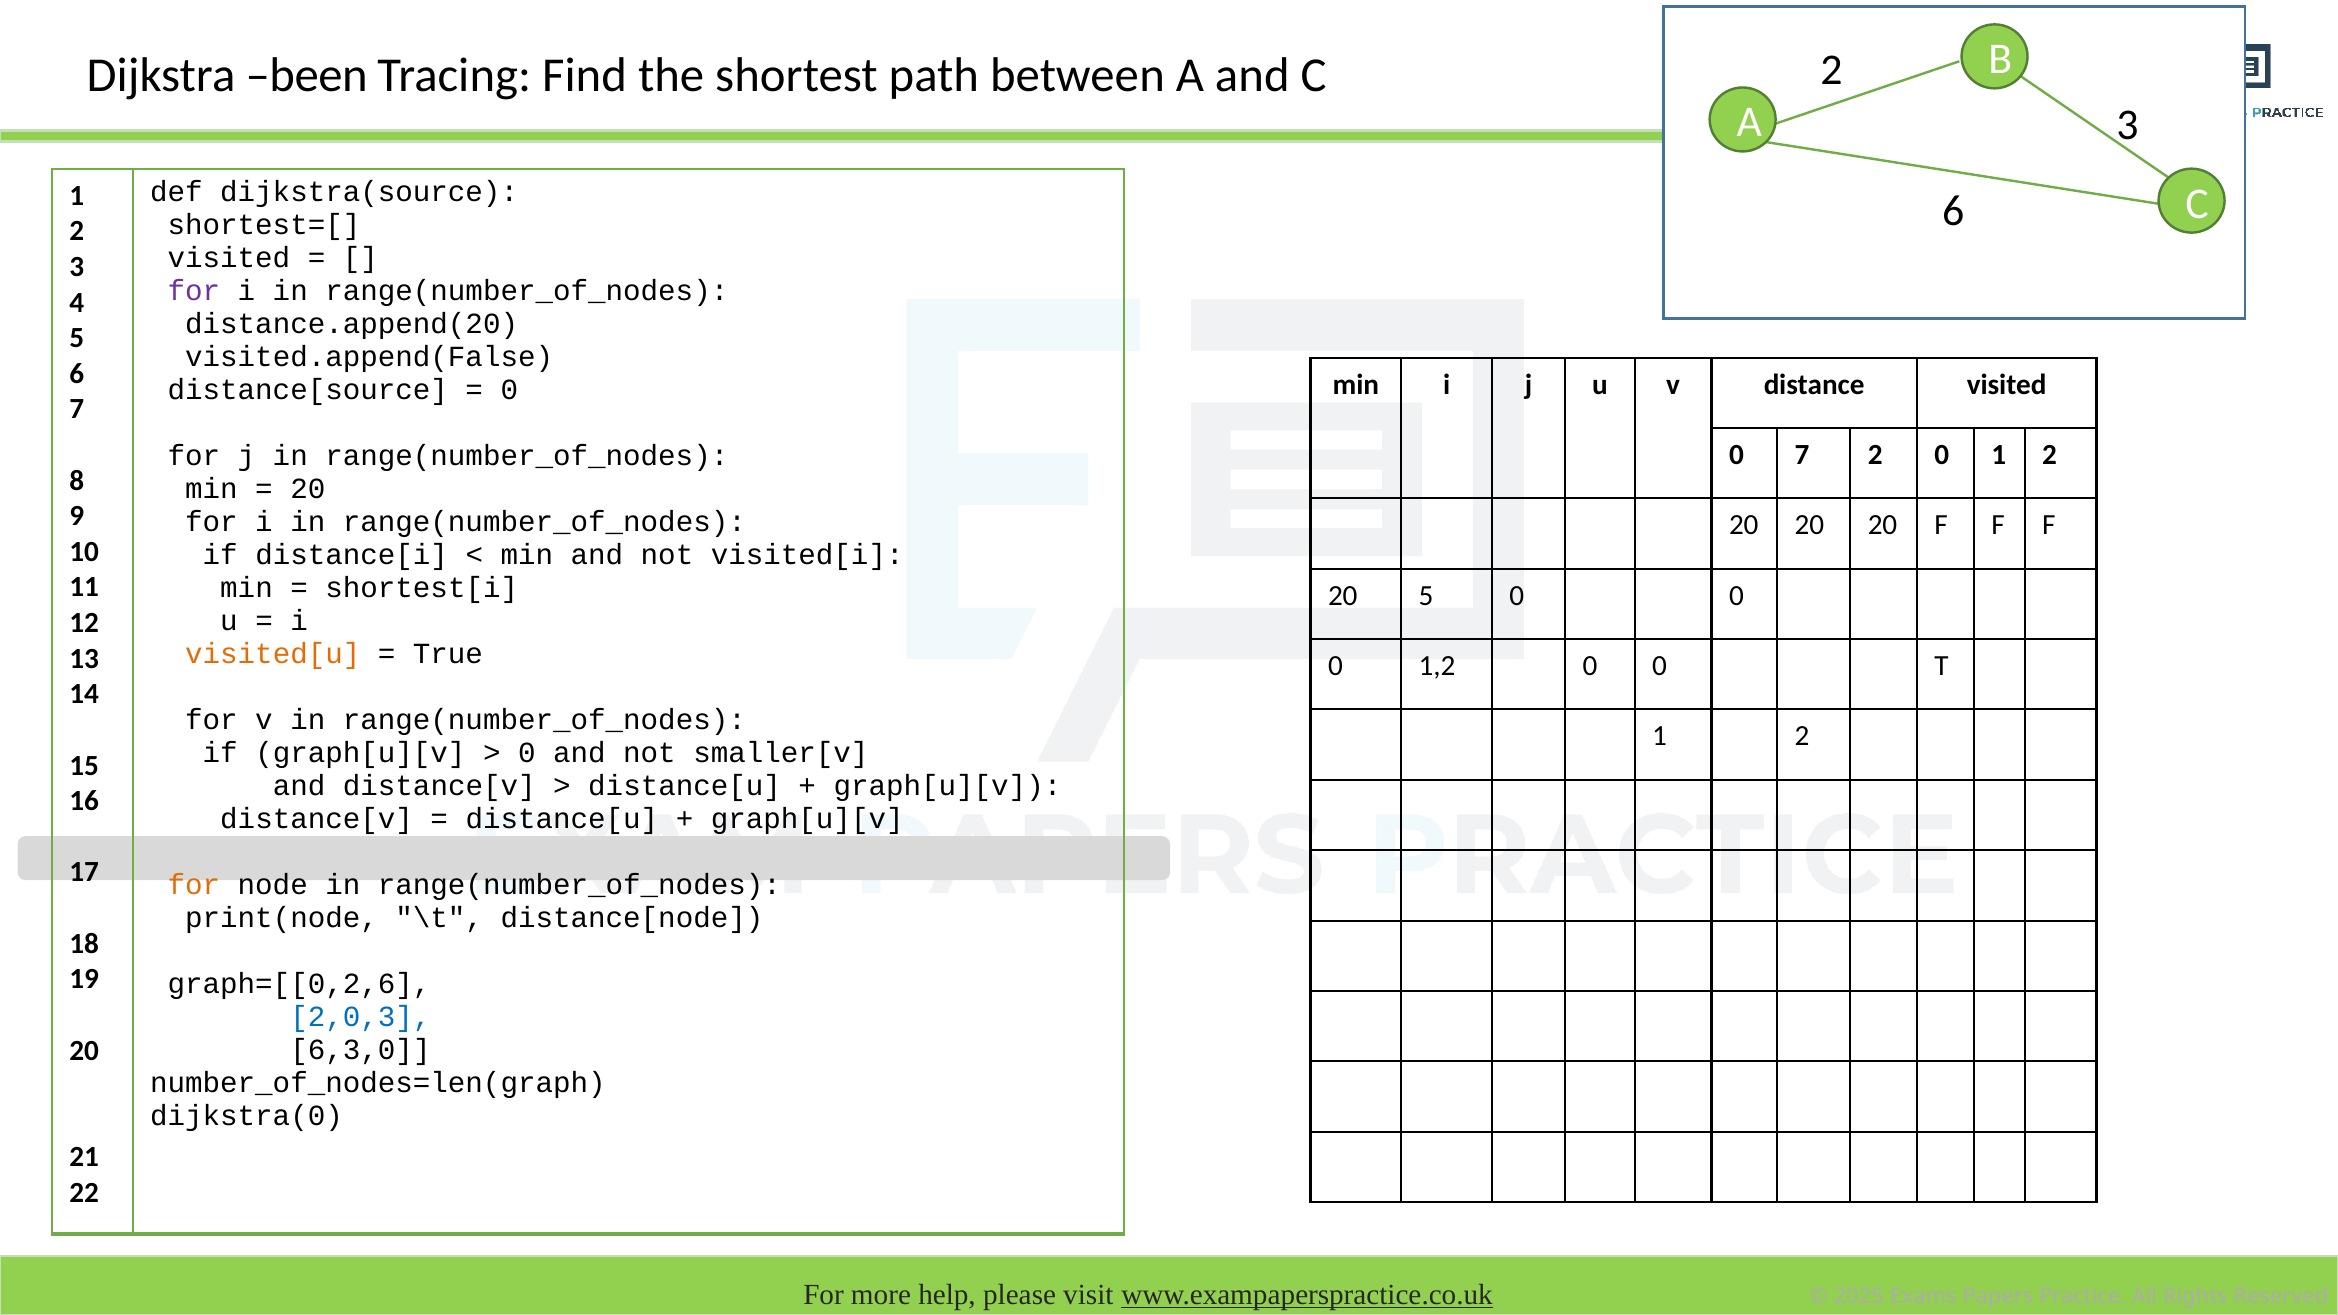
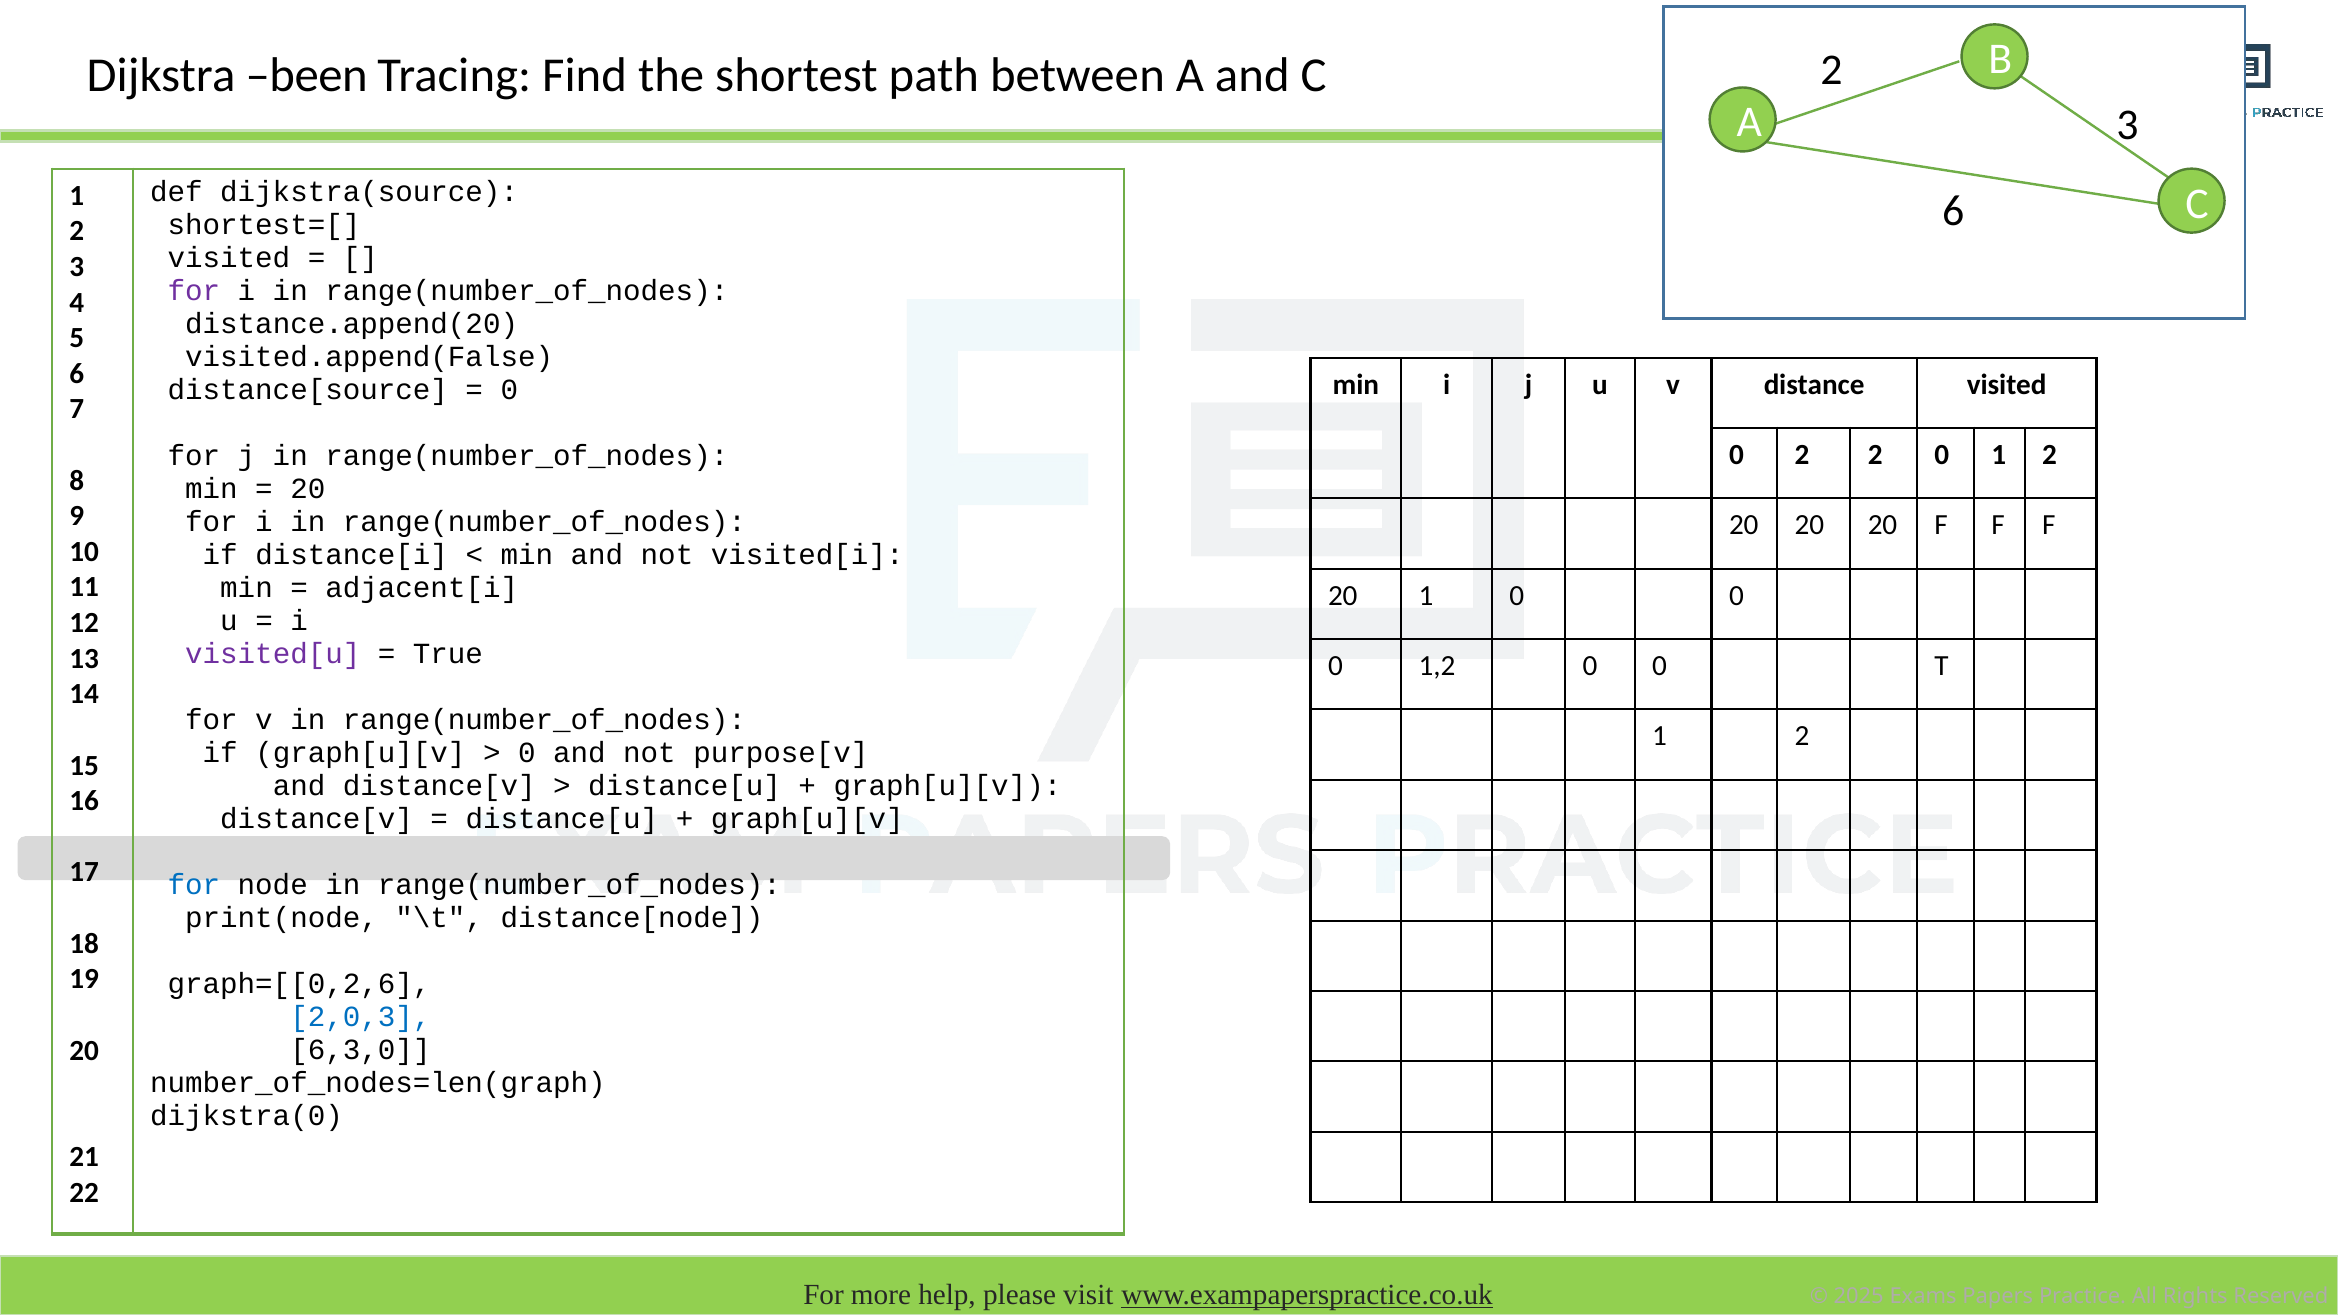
0 7: 7 -> 2 (1802, 455)
shortest[i: shortest[i -> adjacent[i (422, 588)
20 5: 5 -> 1 (1426, 596)
visited[u colour: orange -> purple (273, 654)
smaller[v: smaller[v -> purpose[v (781, 753)
for colour: orange -> blue (194, 885)
